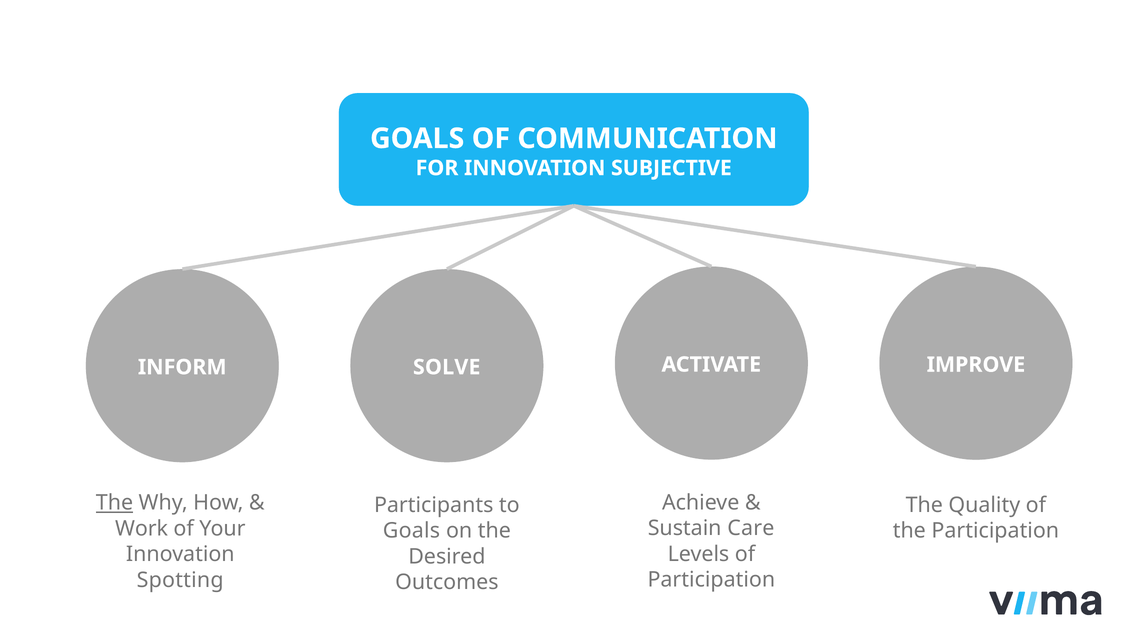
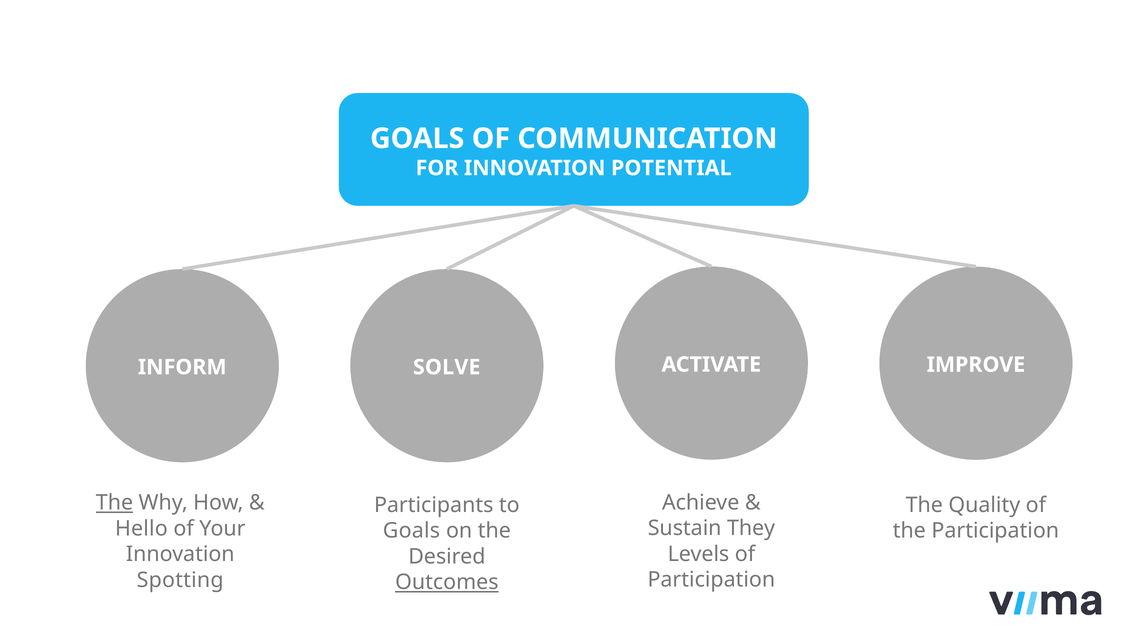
SUBJECTIVE: SUBJECTIVE -> POTENTIAL (671, 168)
Care: Care -> They (751, 528)
Work: Work -> Hello (141, 528)
Outcomes underline: none -> present (447, 582)
